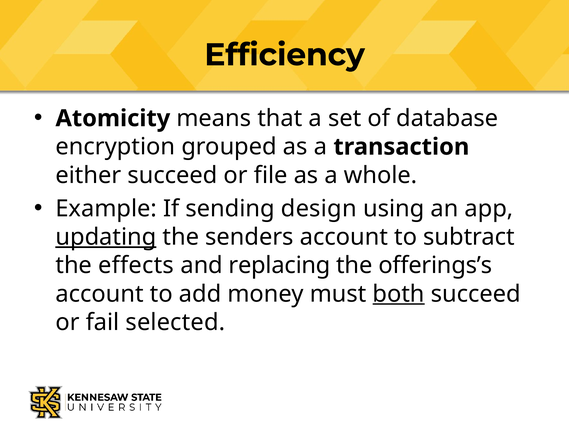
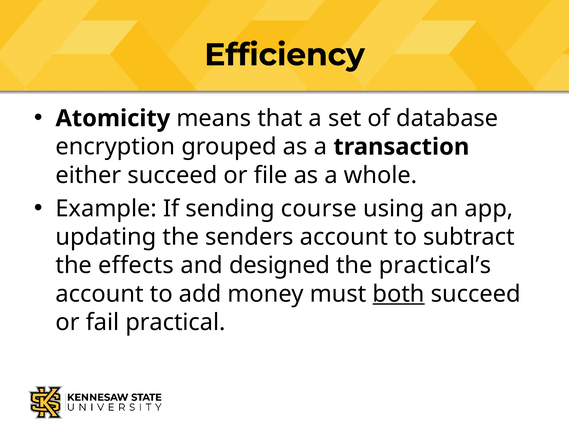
design: design -> course (319, 208)
updating underline: present -> none (106, 237)
replacing: replacing -> designed (280, 265)
offerings’s: offerings’s -> practical’s (435, 265)
selected: selected -> practical (175, 322)
